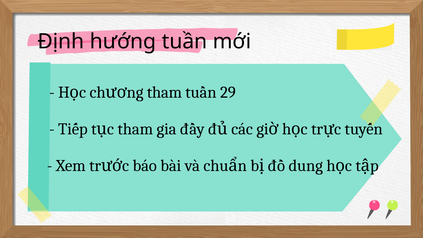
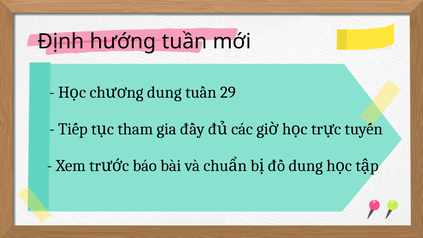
tham: tham -> dung (164, 93)
